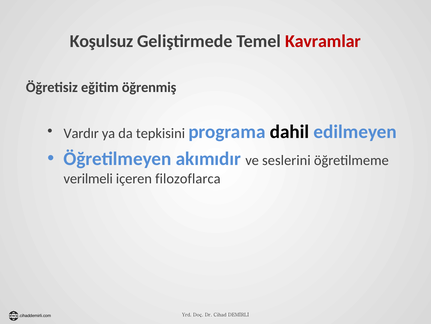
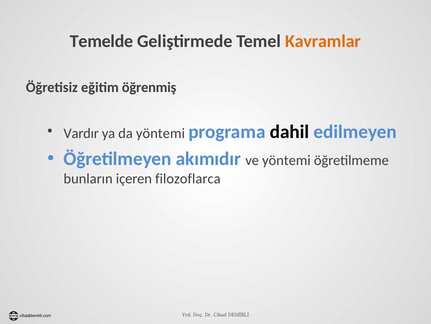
Koşulsuz: Koşulsuz -> Temelde (102, 41)
Kavramlar colour: red -> orange (323, 41)
da tepkisini: tepkisini -> yöntemi (160, 133)
ve seslerini: seslerini -> yöntemi (286, 160)
verilmeli: verilmeli -> bunların (88, 178)
